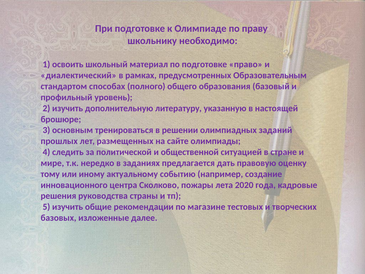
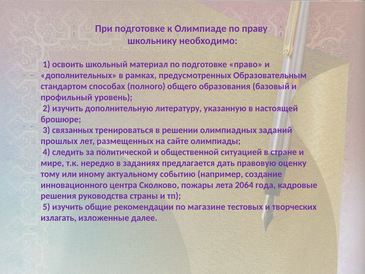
диалектический: диалектический -> дополнительных (79, 75)
основным: основным -> связанных (73, 130)
2020: 2020 -> 2064 (244, 185)
базовых: базовых -> излагать (59, 218)
